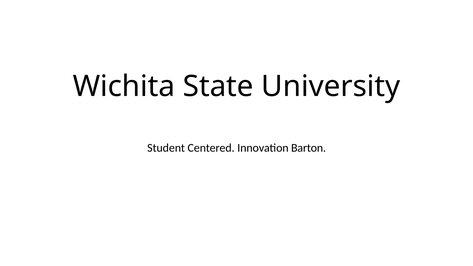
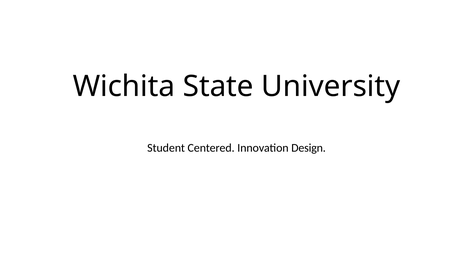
Barton: Barton -> Design (309, 148)
